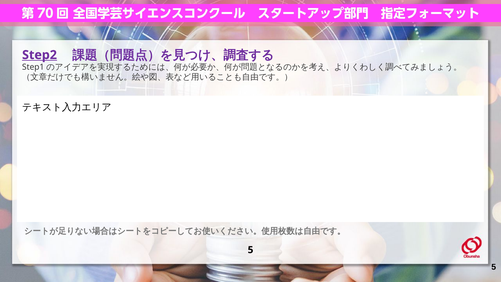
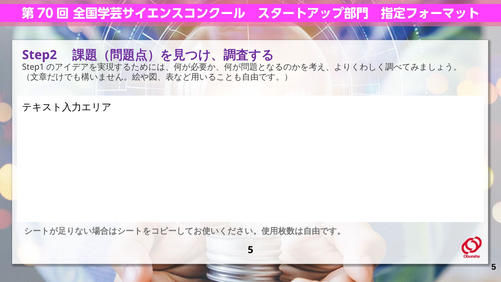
Step2 underline: present -> none (39, 55)
